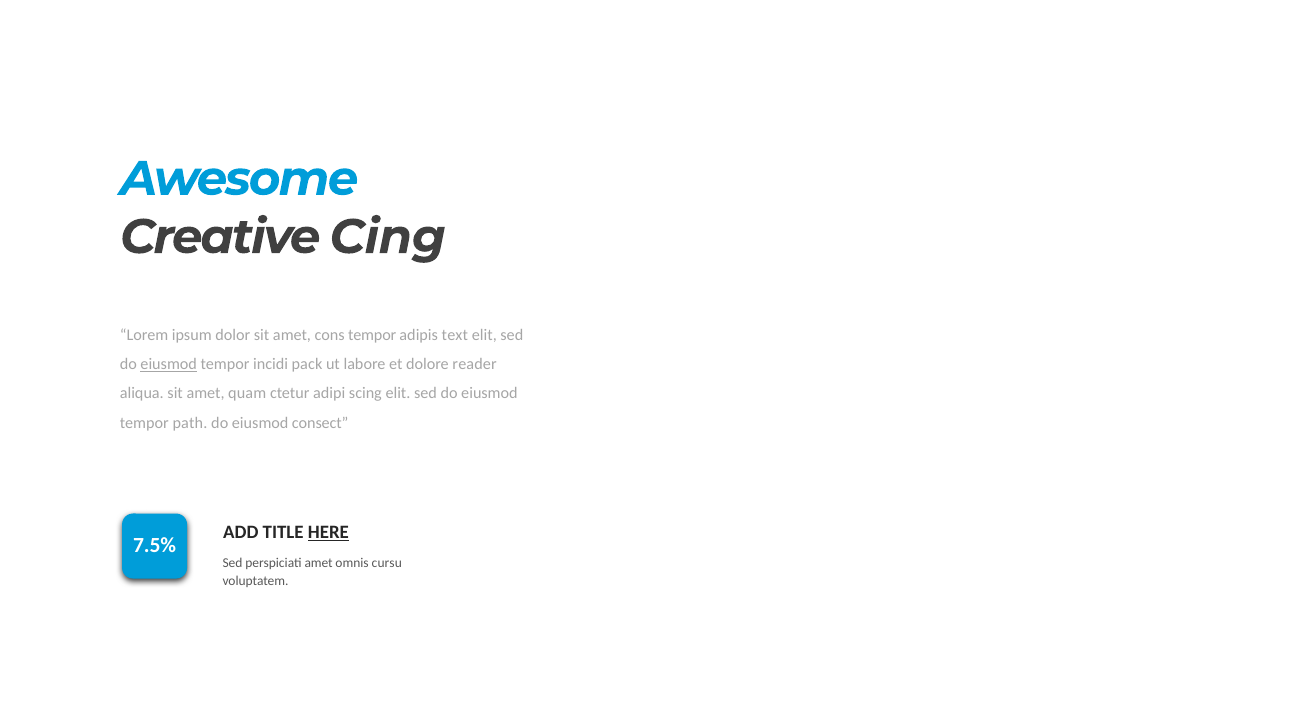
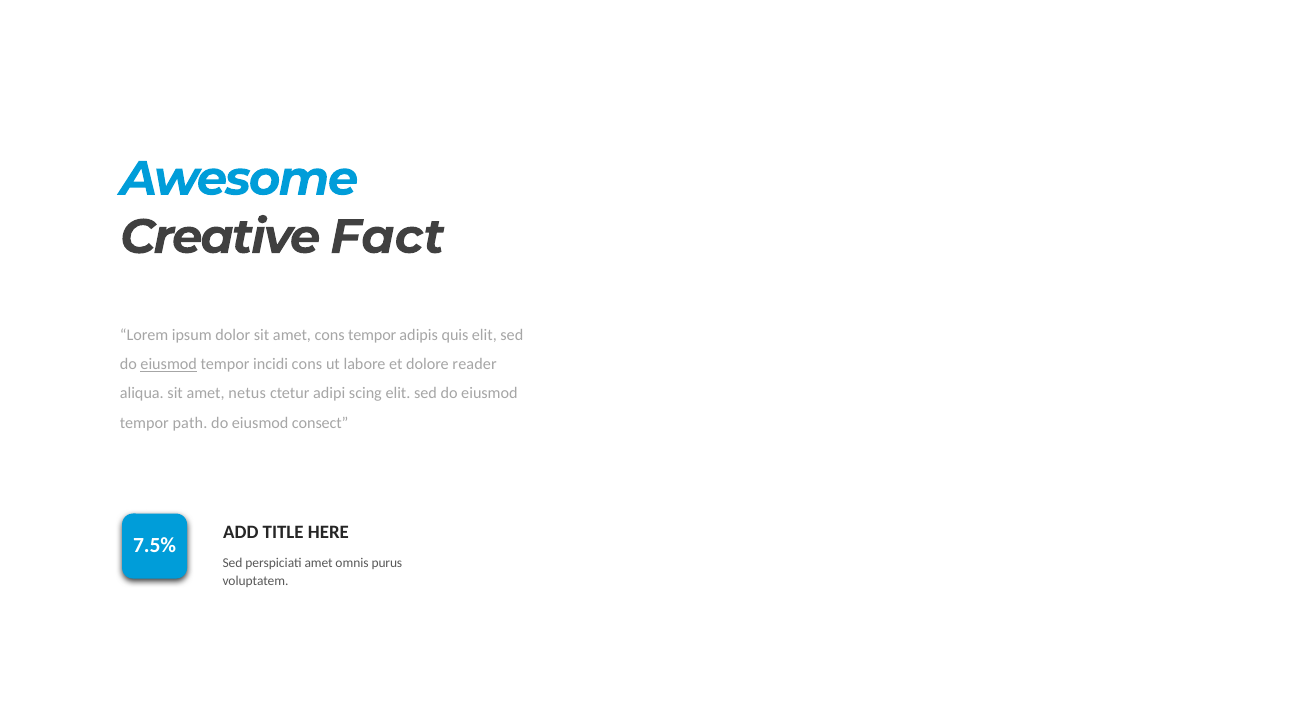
Cing: Cing -> Fact (387, 237)
text: text -> quis (455, 336)
incidi pack: pack -> cons (307, 365)
quam: quam -> netus (247, 394)
HERE underline: present -> none (328, 533)
cursu: cursu -> purus (387, 563)
